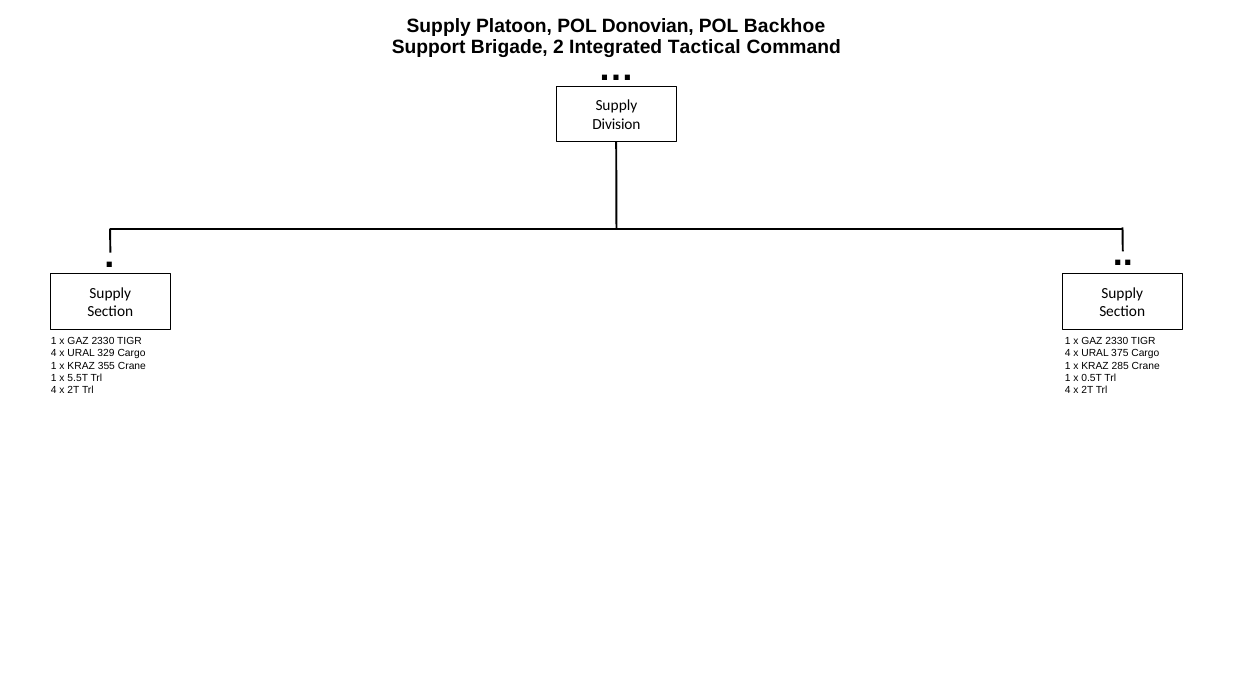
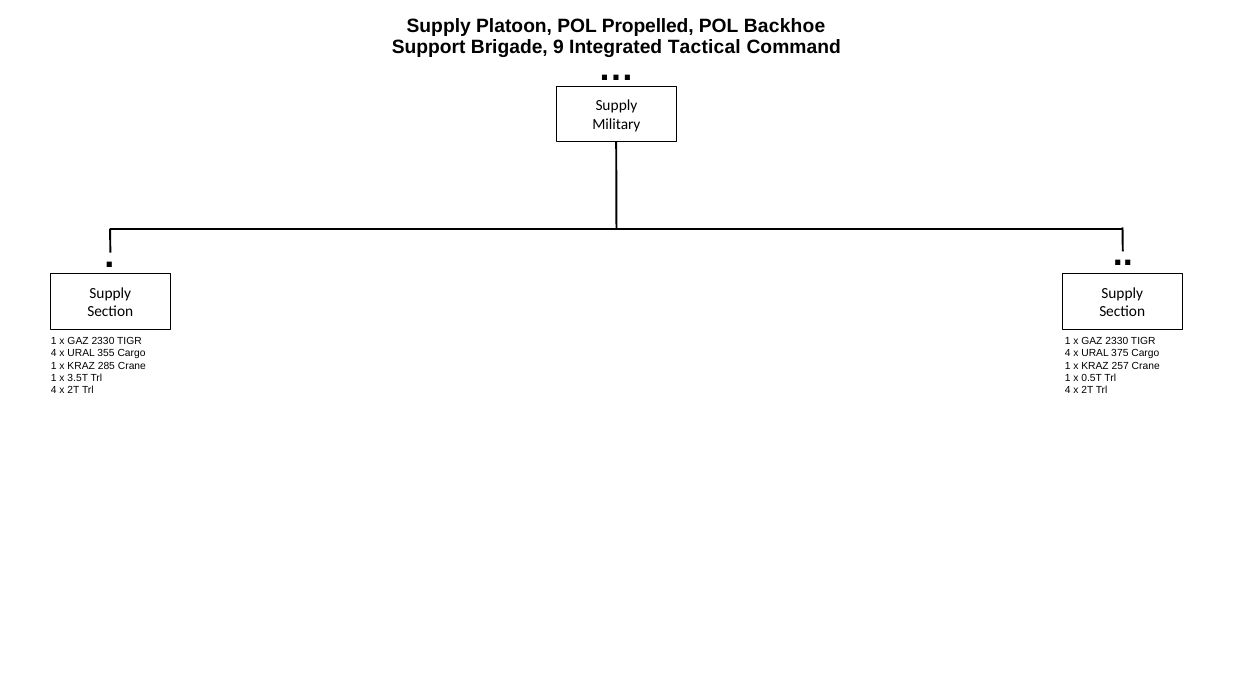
Donovian: Donovian -> Propelled (648, 26)
2: 2 -> 9 (559, 47)
Division: Division -> Military (616, 124)
329: 329 -> 355 (106, 353)
355: 355 -> 285 (106, 365)
285: 285 -> 257 (1120, 365)
5.5T: 5.5T -> 3.5T (78, 378)
